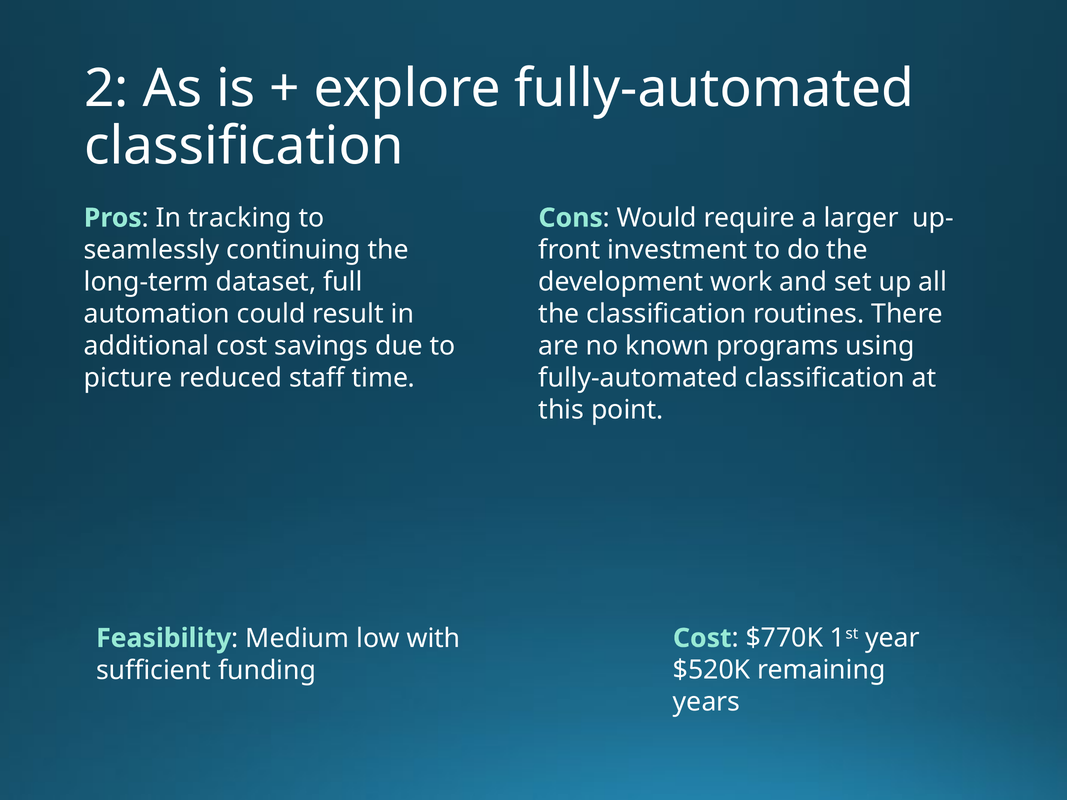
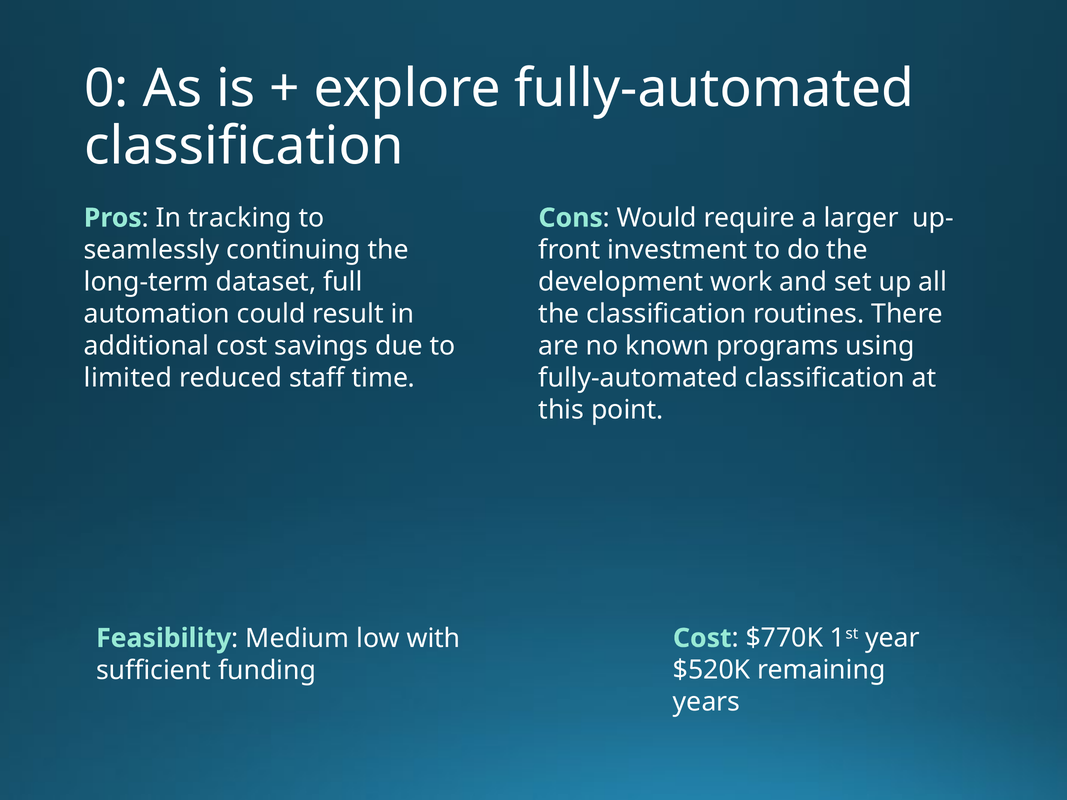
2: 2 -> 0 (106, 89)
picture: picture -> limited (128, 378)
